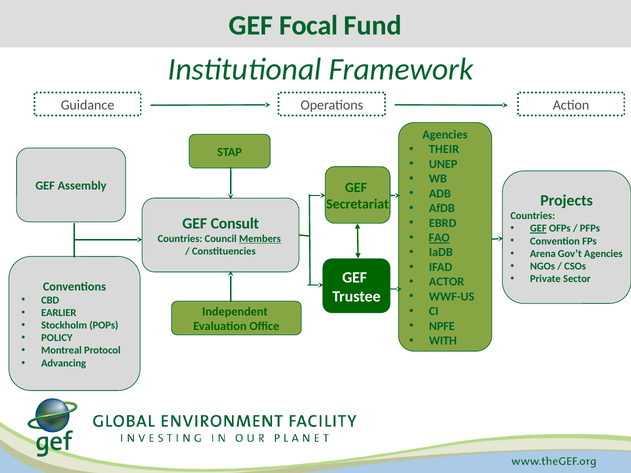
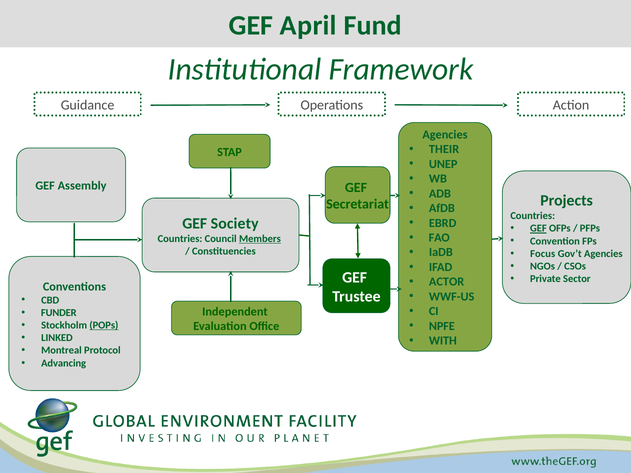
Focal: Focal -> April (308, 26)
Consult: Consult -> Society (235, 224)
FAO underline: present -> none (439, 238)
Arena: Arena -> Focus (543, 254)
EARLIER: EARLIER -> FUNDER (59, 313)
POPs underline: none -> present (104, 325)
POLICY: POLICY -> LINKED (57, 338)
